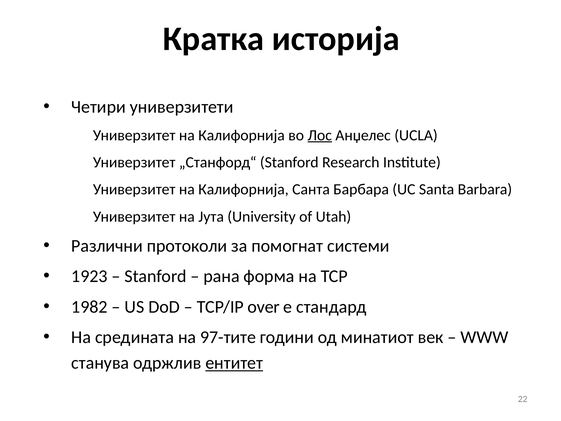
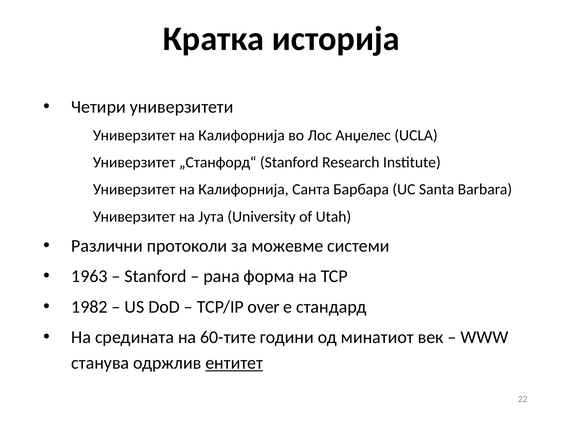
Лос underline: present -> none (320, 135)
помогнат: помогнат -> можевме (287, 246)
1923: 1923 -> 1963 (89, 276)
97-тите: 97-тите -> 60-тите (228, 337)
